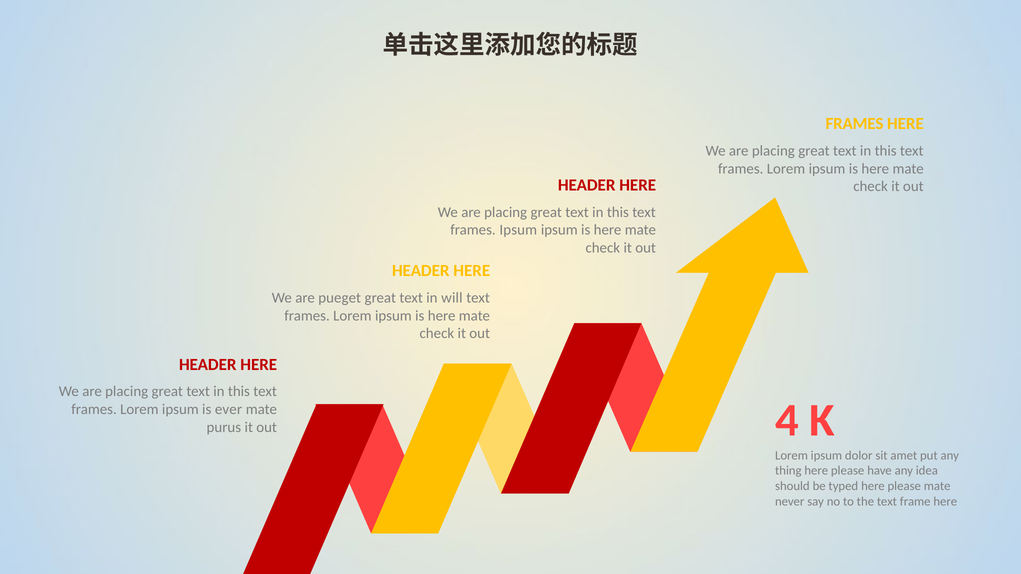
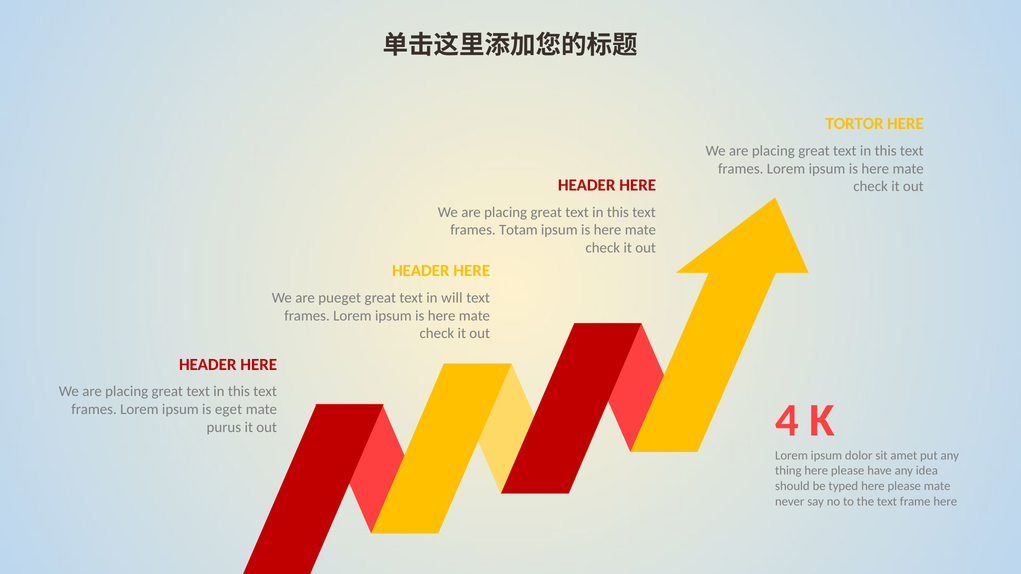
FRAMES: FRAMES -> TORTOR (855, 124)
frames Ipsum: Ipsum -> Totam (518, 230)
ever: ever -> eget (229, 410)
